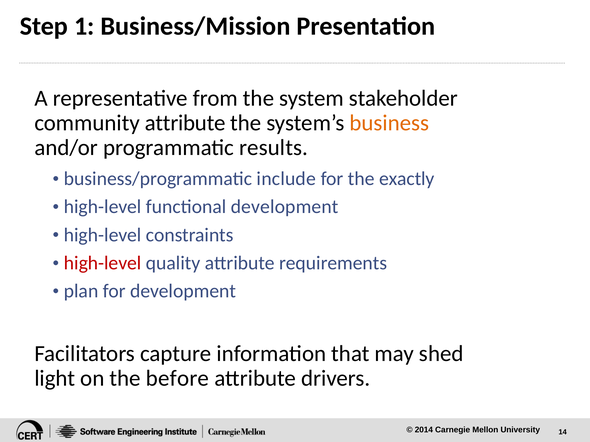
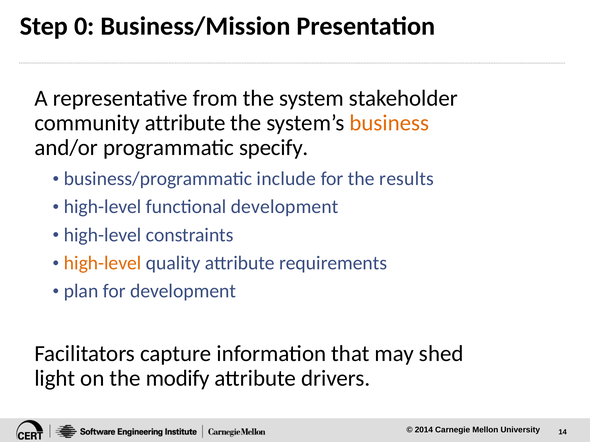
1: 1 -> 0 (84, 26)
results: results -> specify (274, 148)
exactly: exactly -> results (407, 179)
high-level colour: red -> orange (103, 263)
before: before -> modify (178, 379)
